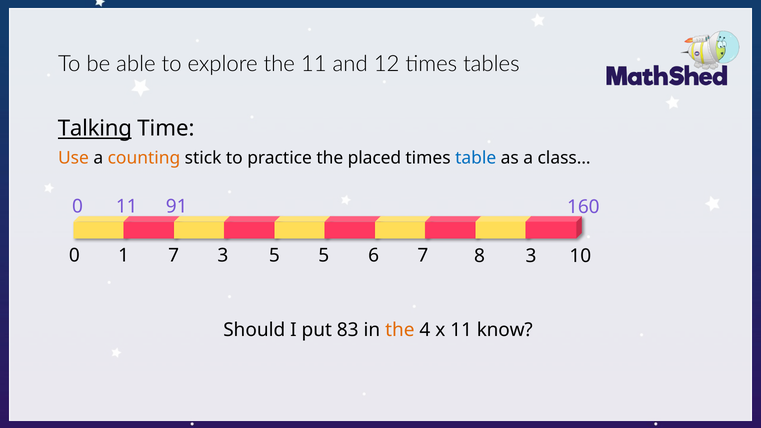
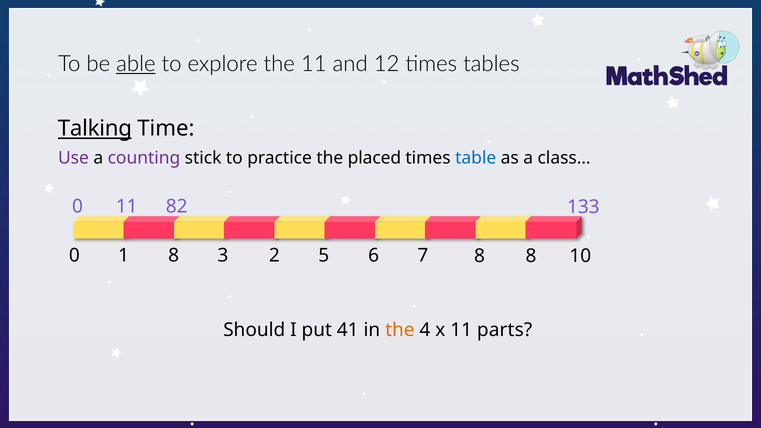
able underline: none -> present (136, 64)
Use colour: orange -> purple (73, 158)
counting colour: orange -> purple (144, 158)
91: 91 -> 82 (177, 207)
160: 160 -> 133 (583, 207)
1 7: 7 -> 8 (174, 256)
3 5: 5 -> 2 (274, 256)
8 3: 3 -> 8 (531, 256)
83: 83 -> 41 (348, 330)
know: know -> parts (505, 330)
